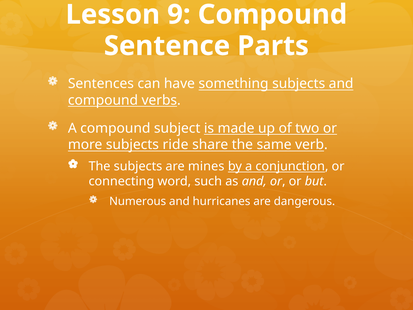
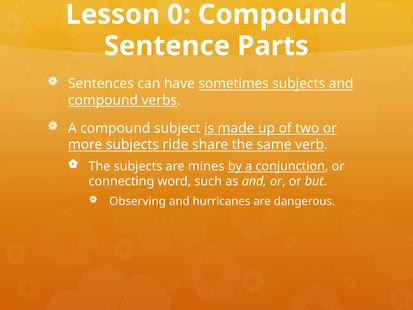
9: 9 -> 0 (179, 14)
something: something -> sometimes (234, 84)
Numerous: Numerous -> Observing (138, 201)
